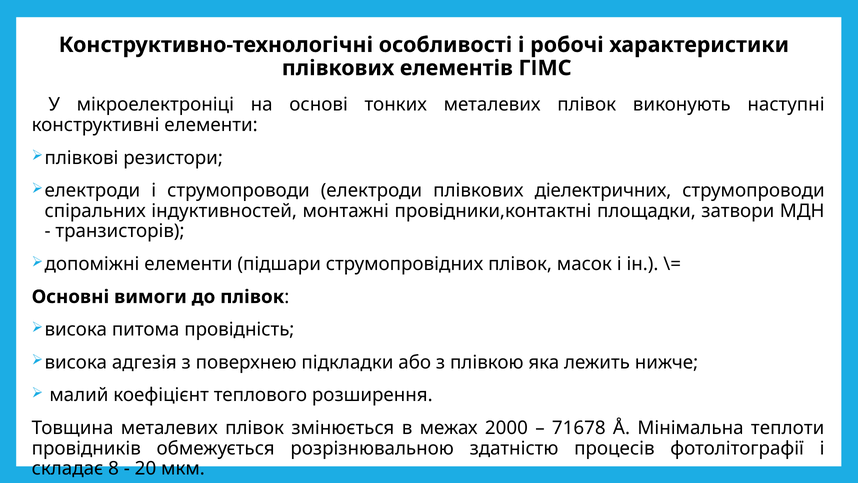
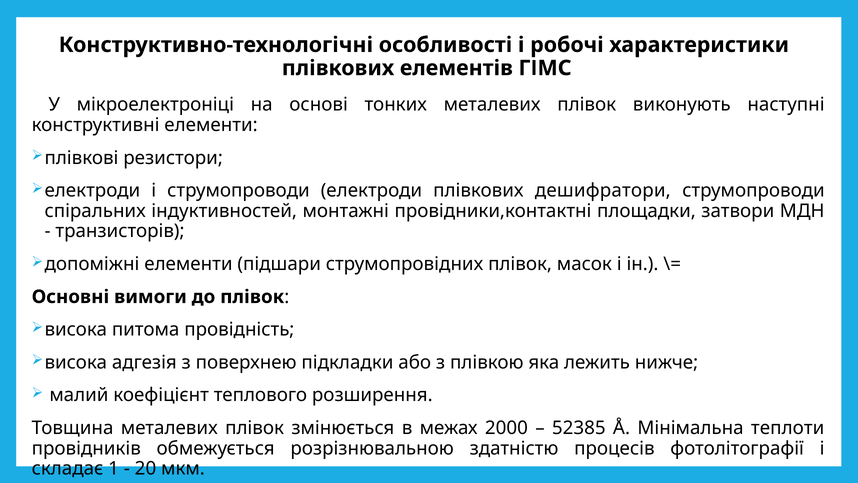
діелектричних: діелектричних -> дешифратори (603, 191)
71678: 71678 -> 52385 (579, 428)
8: 8 -> 1 (114, 468)
